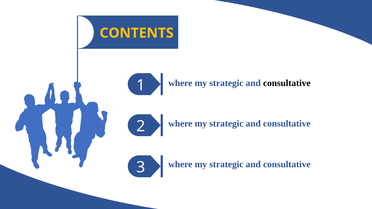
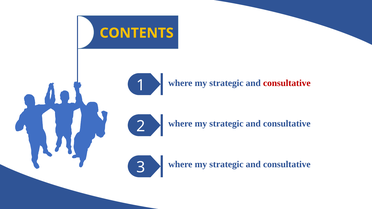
consultative colour: black -> red (287, 83)
